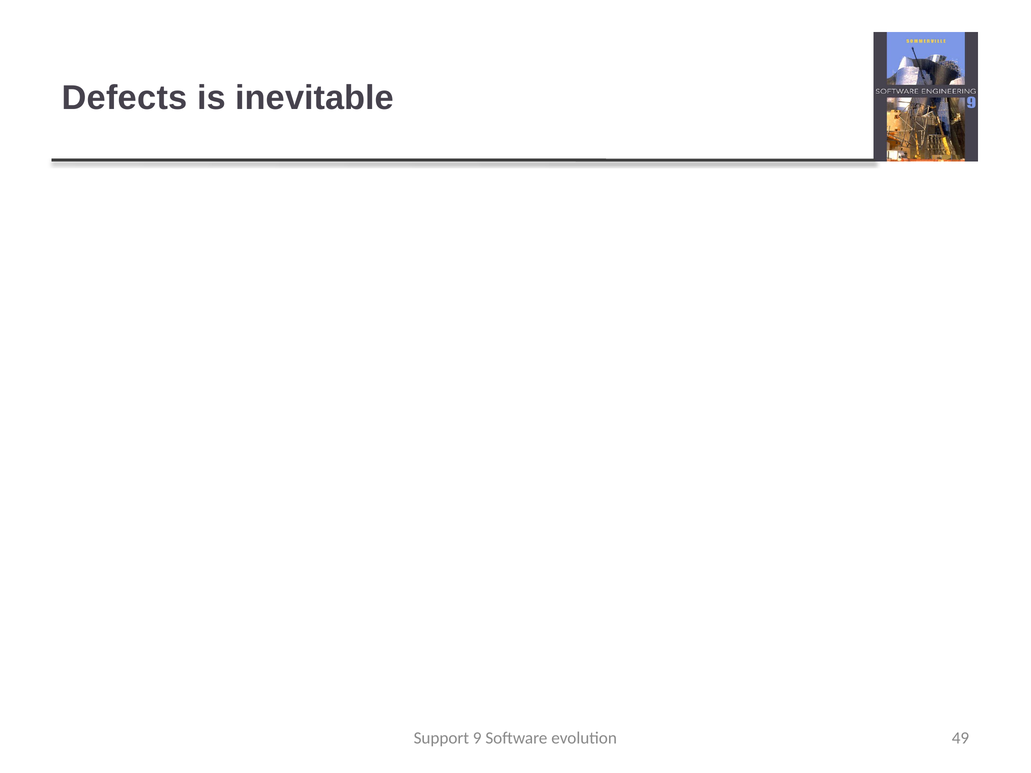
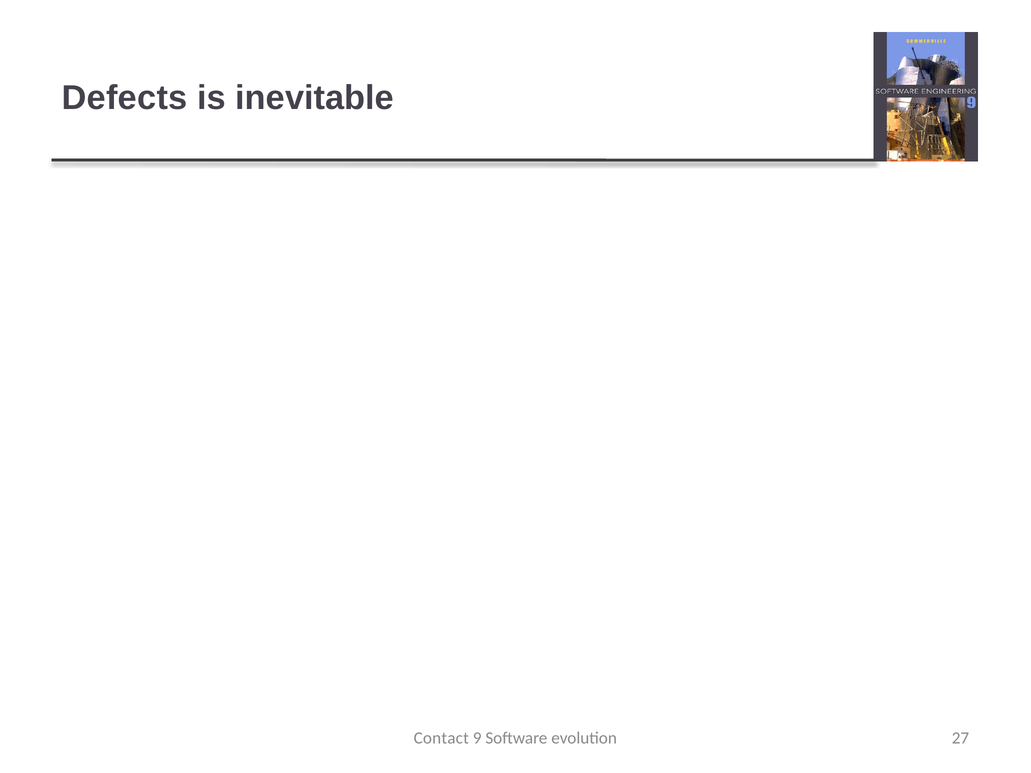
Support: Support -> Contact (441, 738)
49: 49 -> 27 (960, 738)
